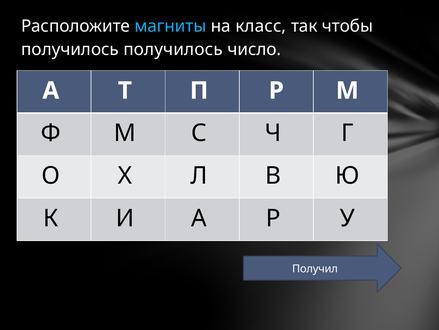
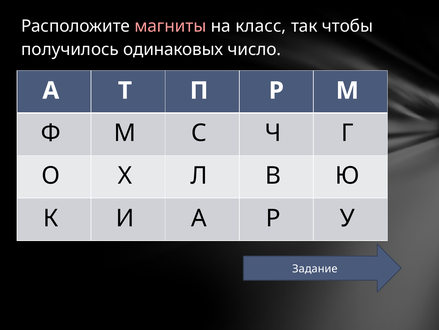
магниты colour: light blue -> pink (170, 26)
получилось получилось: получилось -> одинаковых (173, 49)
Получил: Получил -> Задание (315, 268)
